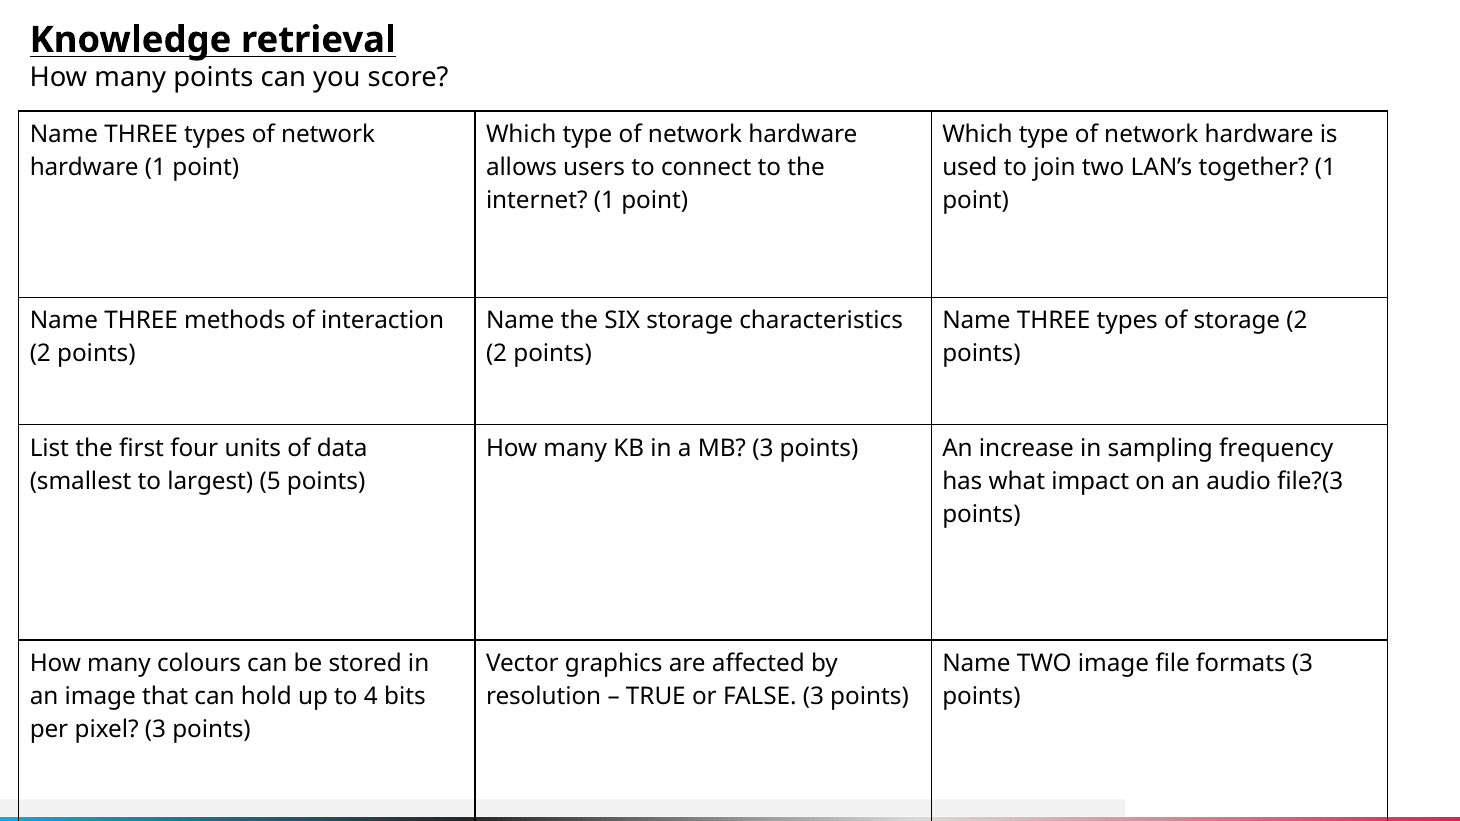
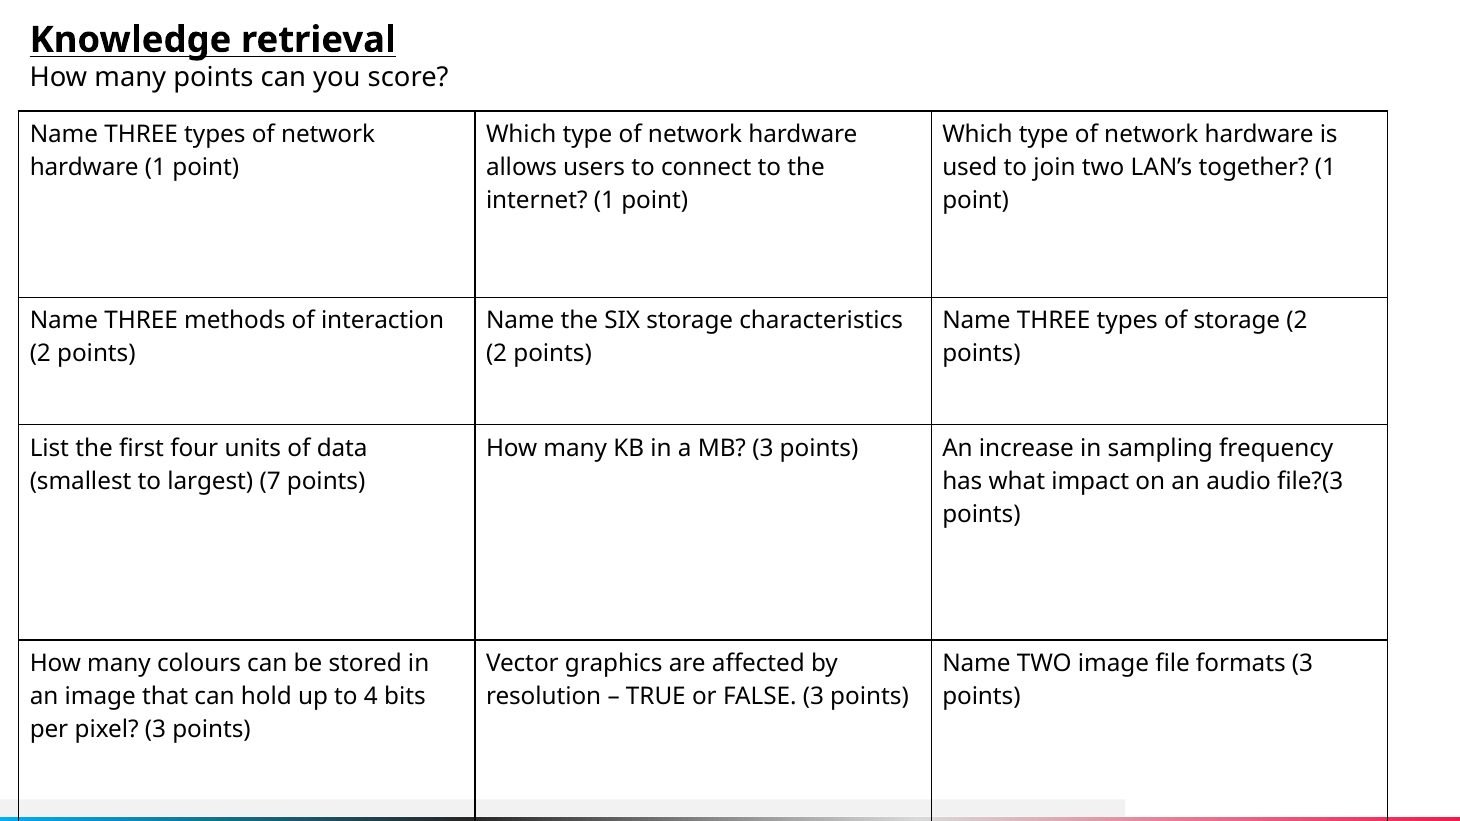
5: 5 -> 7 (270, 481)
